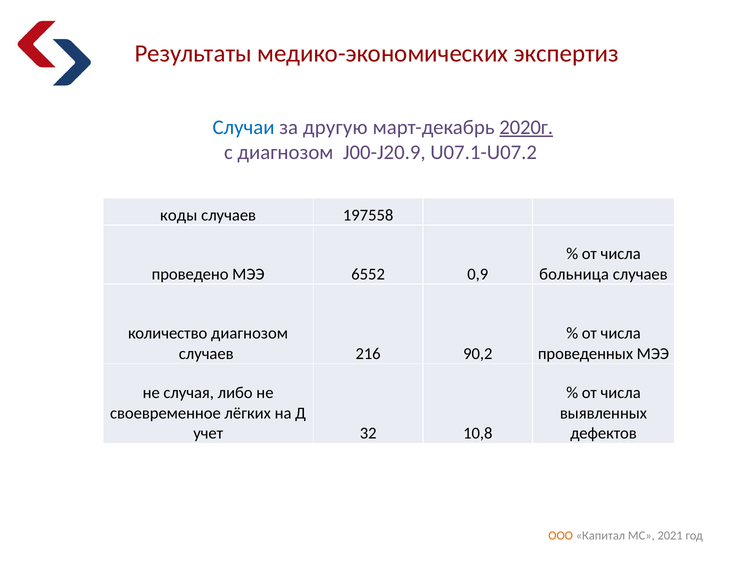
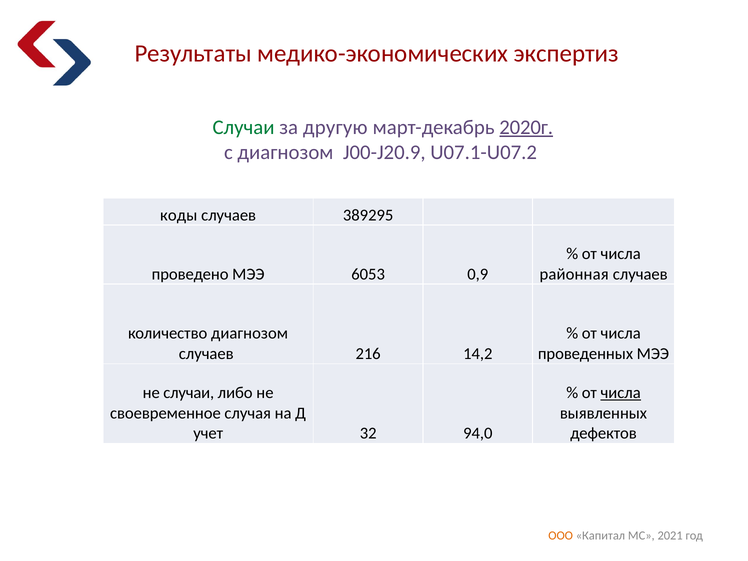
Случаи colour: blue -> green (244, 127)
197558: 197558 -> 389295 (368, 215)
6552: 6552 -> 6053 (368, 274)
больница: больница -> районная (574, 274)
90,2: 90,2 -> 14,2 (478, 354)
не случая: случая -> случаи (189, 393)
числа underline: none -> present (621, 393)
лёгких: лёгких -> случая (248, 413)
10,8: 10,8 -> 94,0 (478, 433)
